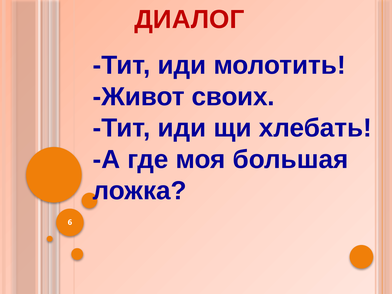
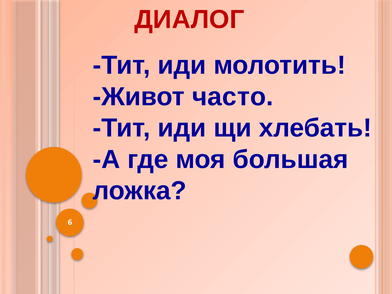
своих: своих -> часто (233, 97)
